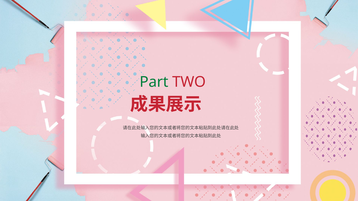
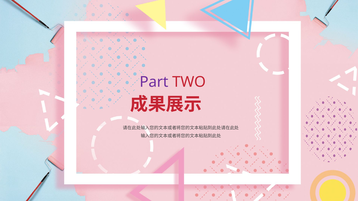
Part colour: green -> purple (154, 82)
